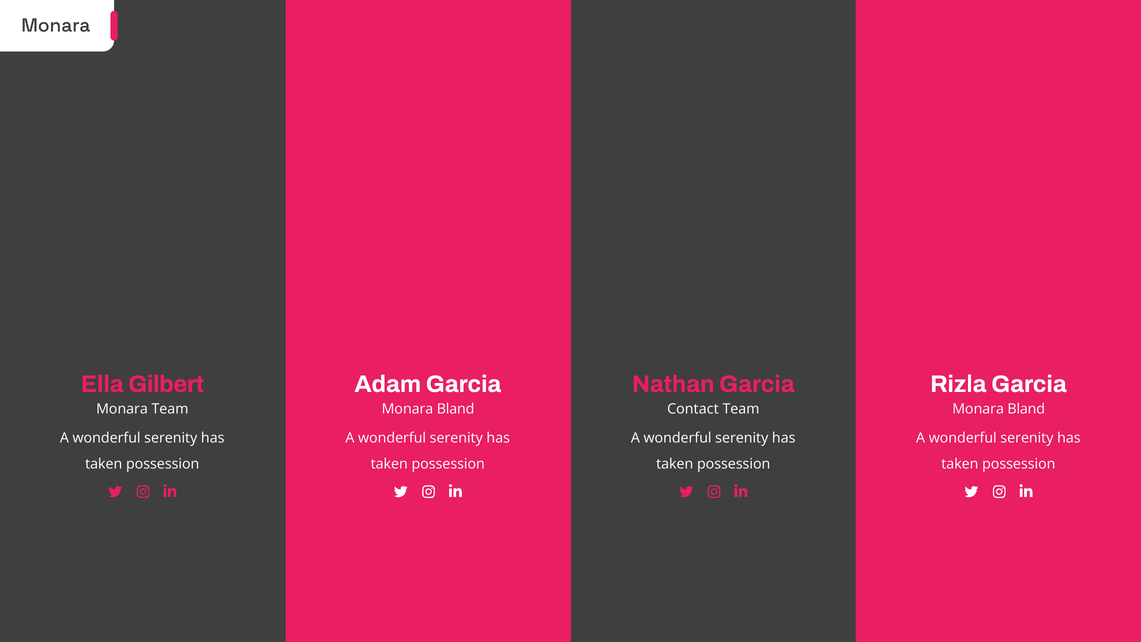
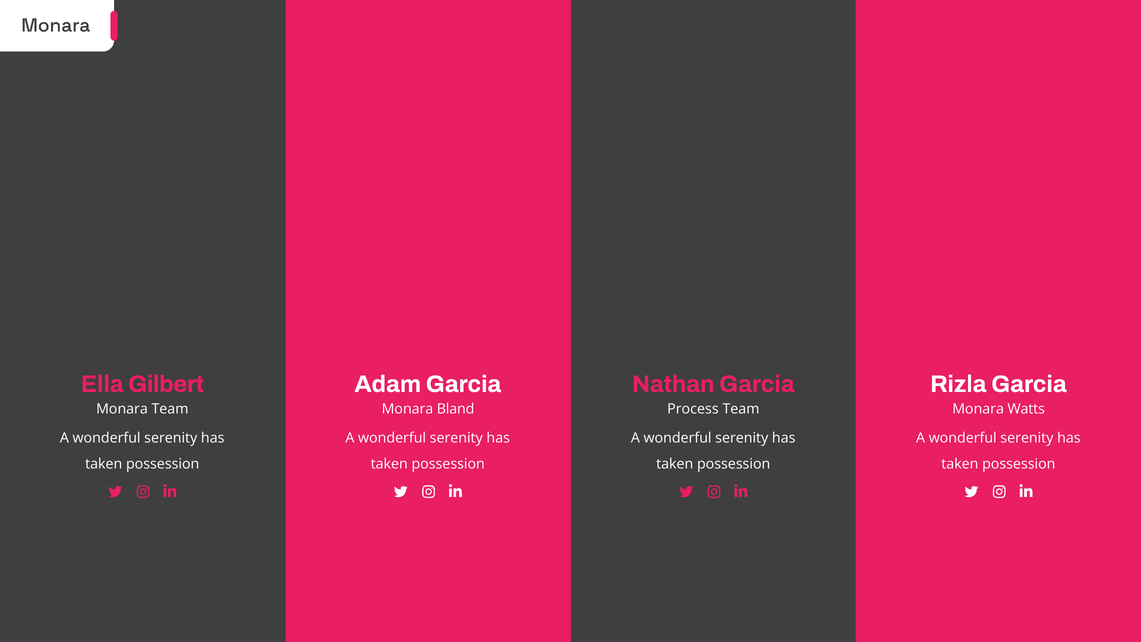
Contact: Contact -> Process (693, 409)
Bland: Bland -> Watts (1026, 409)
